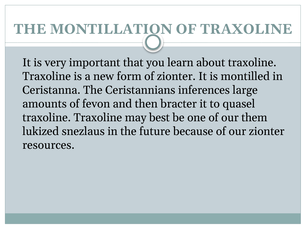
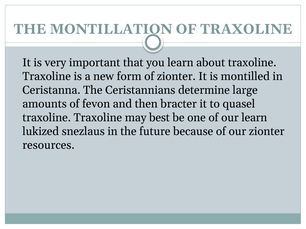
inferences: inferences -> determine (204, 90)
our them: them -> learn (254, 118)
